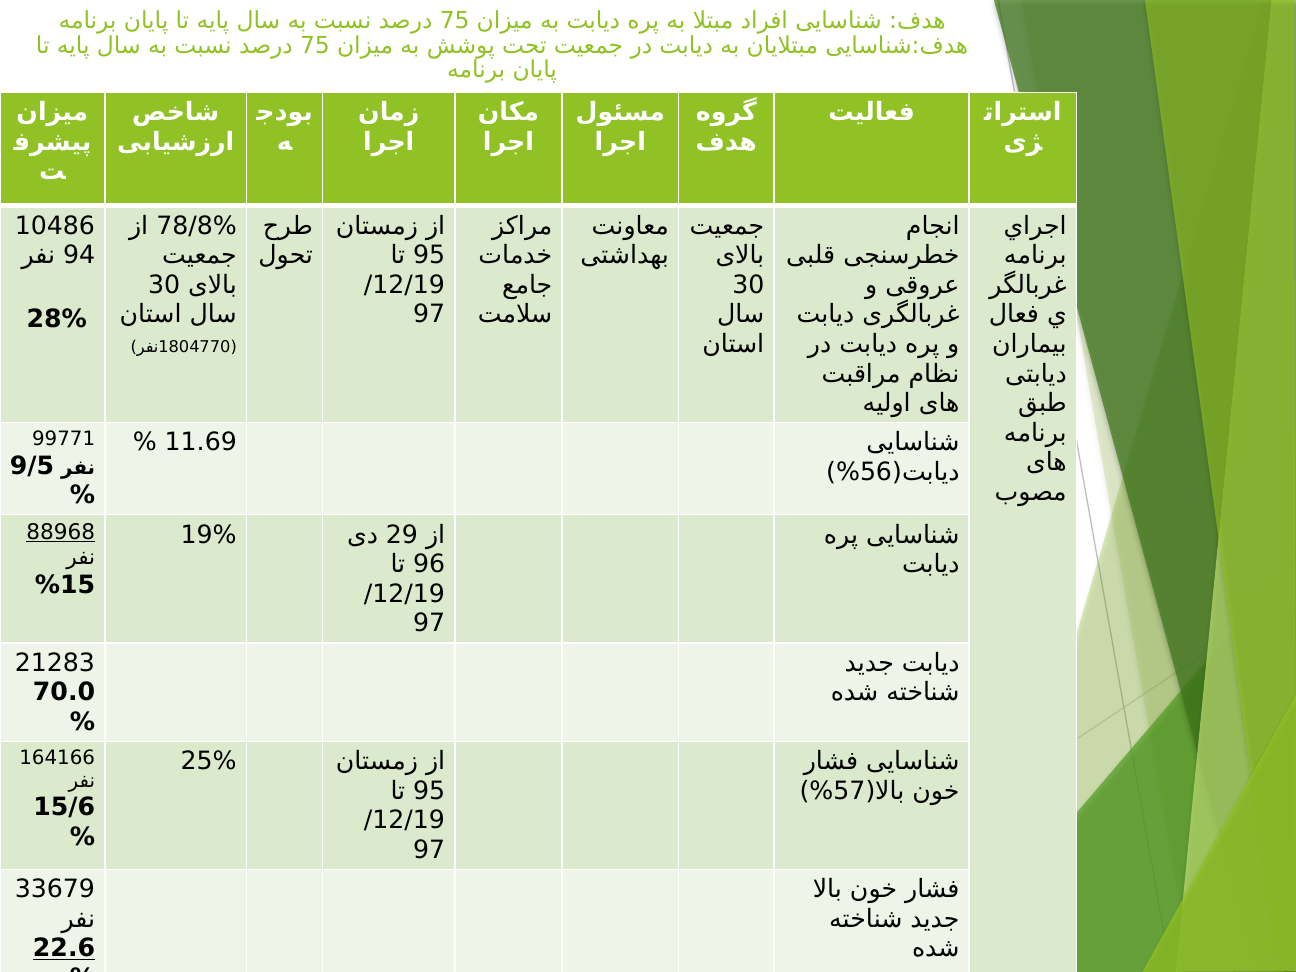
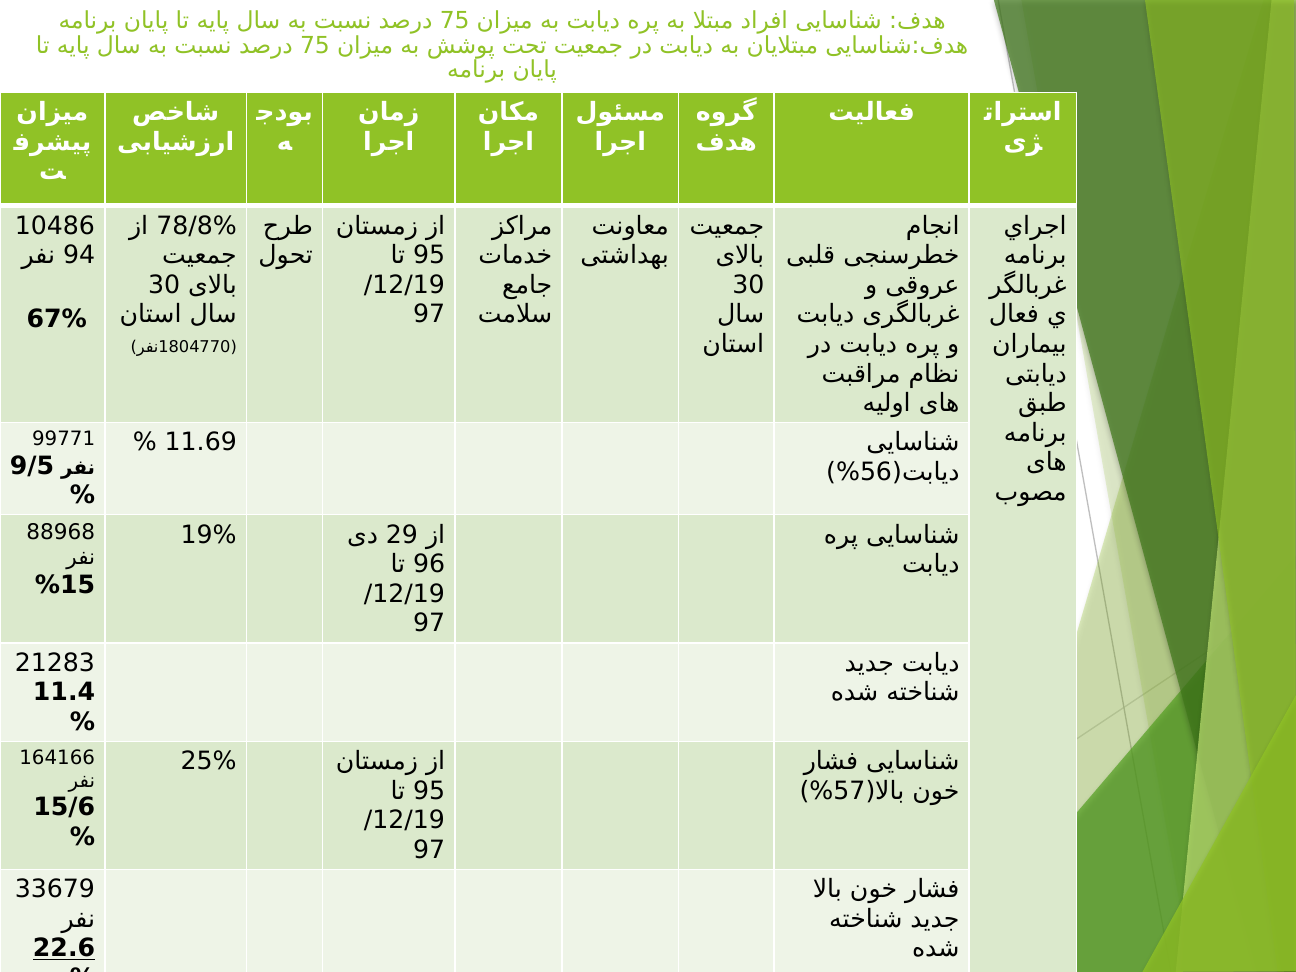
28%: 28% -> 67% (57, 319)
88968 underline: present -> none (61, 533)
70.0: 70.0 -> 11.4 (64, 692)
